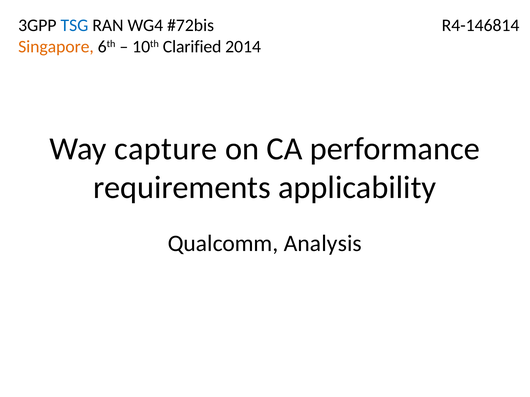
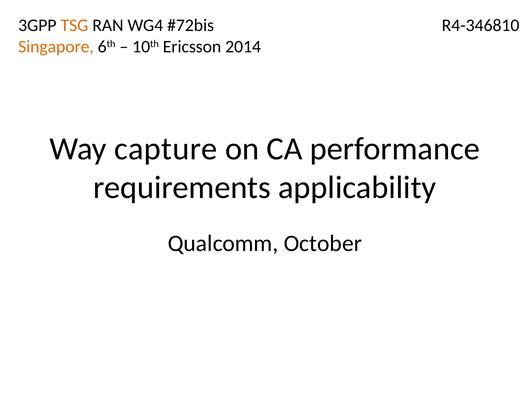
TSG colour: blue -> orange (74, 25)
R4-146814: R4-146814 -> R4-346810 (481, 25)
Clarified: Clarified -> Ericsson (192, 47)
Analysis: Analysis -> October (323, 244)
